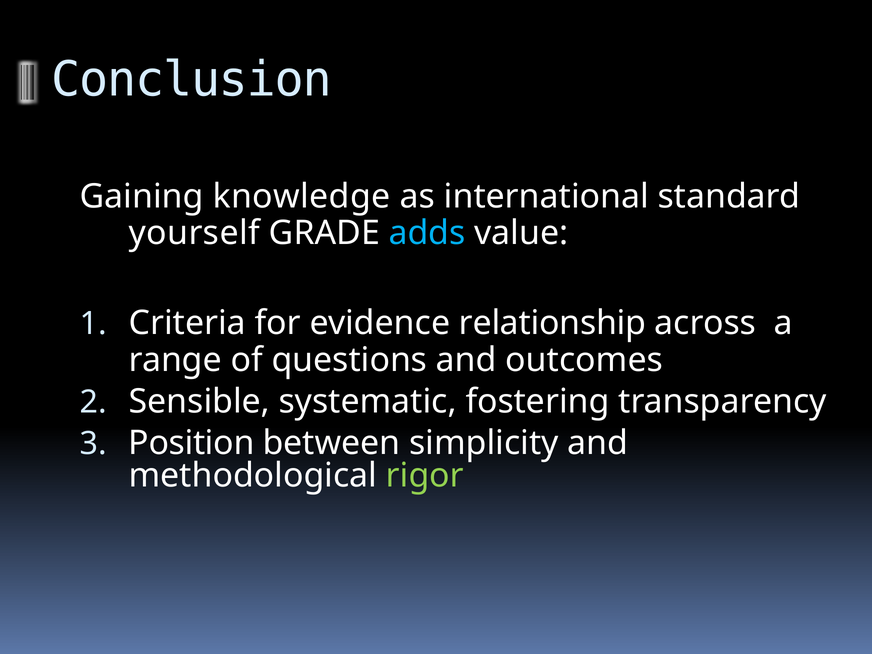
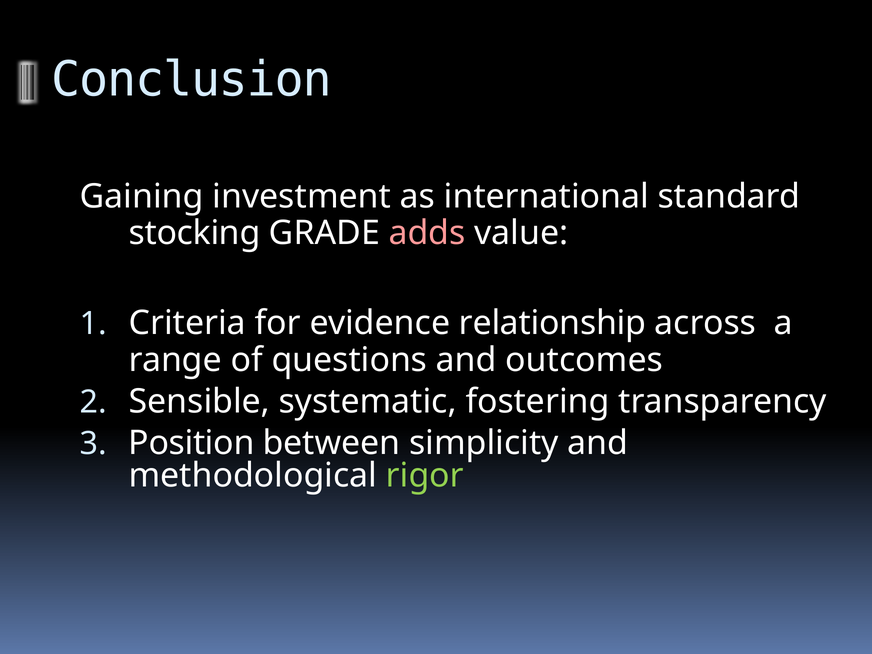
knowledge: knowledge -> investment (302, 196)
yourself: yourself -> stocking (195, 233)
adds colour: light blue -> pink (427, 233)
